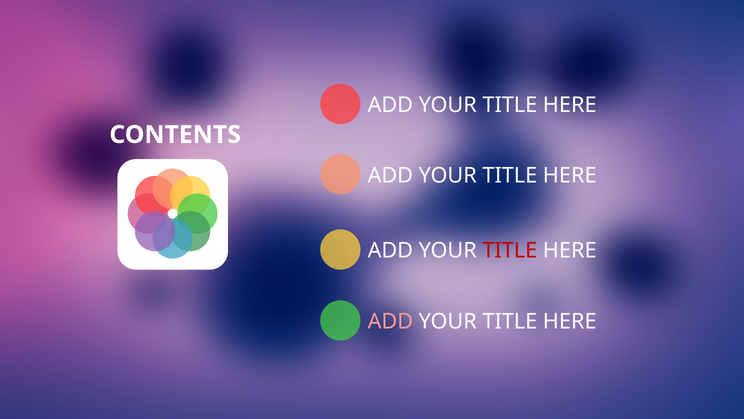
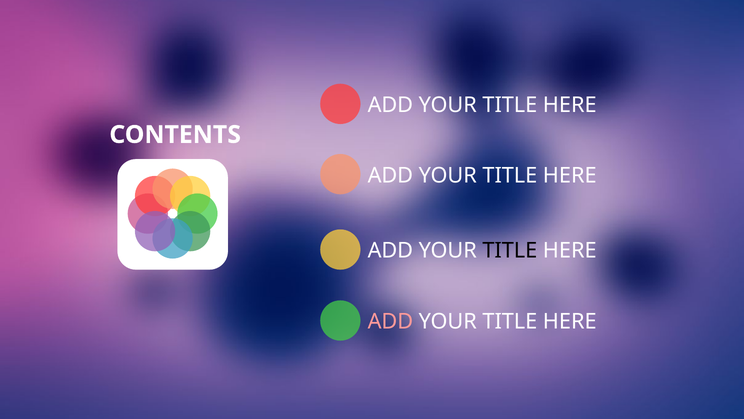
TITLE colour: red -> black (510, 250)
